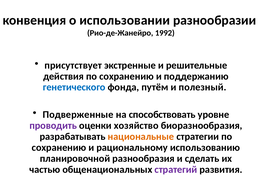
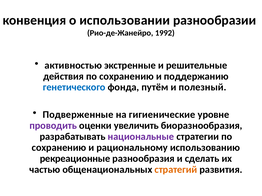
присутствует: присутствует -> активностью (73, 65)
способствовать: способствовать -> гигиенические (162, 115)
хозяйство: хозяйство -> увеличить (136, 126)
национальные colour: orange -> purple (141, 137)
планировочной: планировочной -> рекреационные (75, 159)
стратегий colour: purple -> orange (176, 170)
